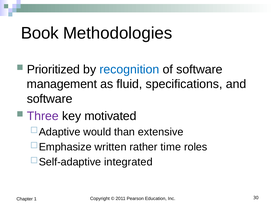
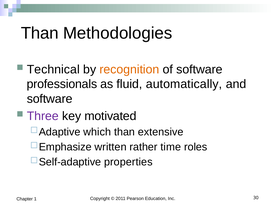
Book: Book -> Than (40, 33)
Prioritized: Prioritized -> Technical (53, 69)
recognition colour: blue -> orange (129, 69)
management: management -> professionals (62, 84)
specifications: specifications -> automatically (184, 84)
would: would -> which (97, 131)
integrated: integrated -> properties (128, 161)
